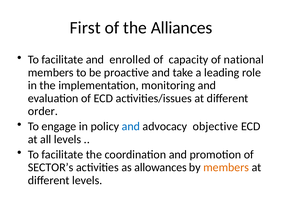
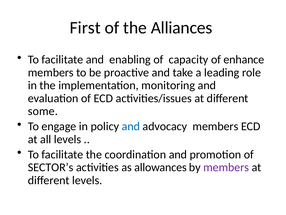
enrolled: enrolled -> enabling (130, 59)
national: national -> enhance (244, 59)
order: order -> some (43, 111)
advocacy objective: objective -> members (215, 126)
members colour: orange -> purple (226, 167)
